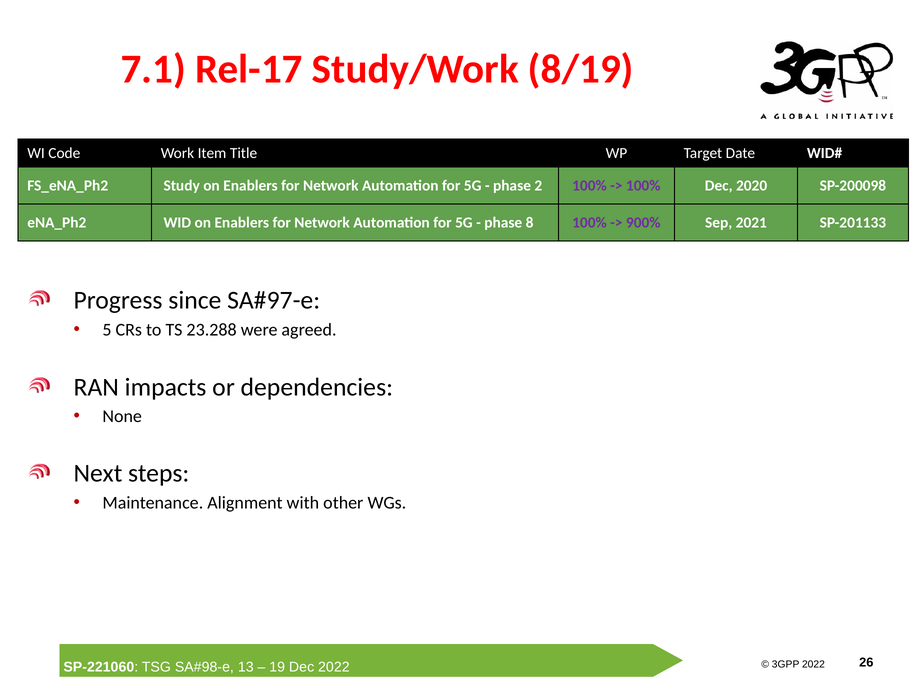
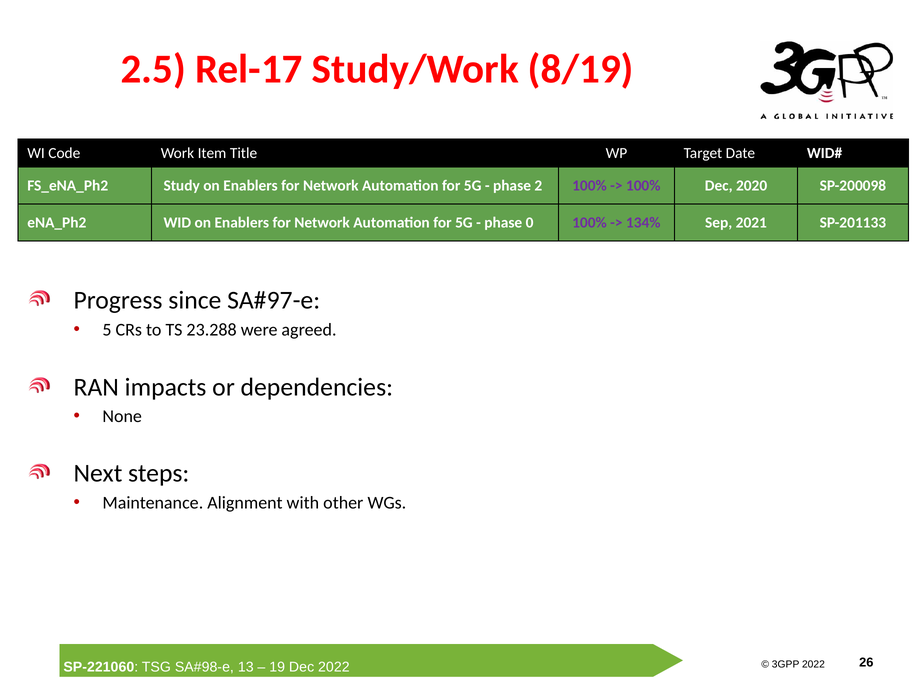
7.1: 7.1 -> 2.5 (153, 69)
8: 8 -> 0 (530, 223)
900%: 900% -> 134% (643, 223)
